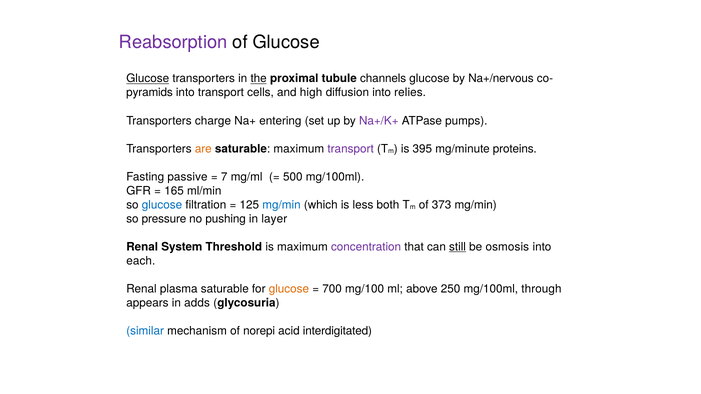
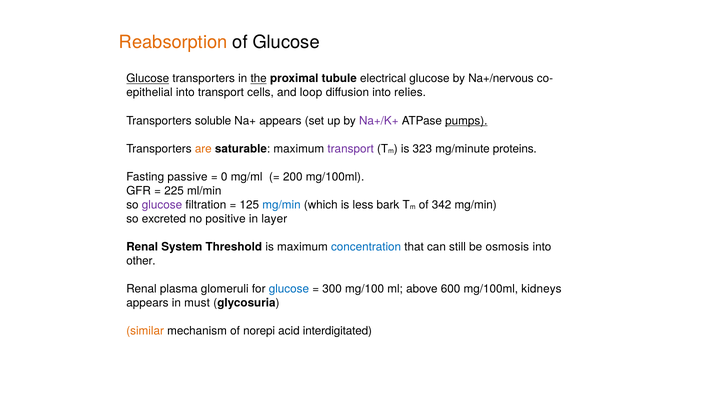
Reabsorption colour: purple -> orange (173, 42)
channels: channels -> electrical (383, 79)
pyramids: pyramids -> epithelial (149, 93)
high: high -> loop (311, 93)
charge: charge -> soluble (213, 121)
Na+ entering: entering -> appears (280, 121)
pumps underline: none -> present (466, 121)
395: 395 -> 323 (422, 149)
7: 7 -> 0 (224, 177)
500: 500 -> 200 (293, 177)
165: 165 -> 225 (174, 191)
glucose colour: blue -> purple (162, 205)
both: both -> bark (388, 205)
373: 373 -> 342 (442, 205)
pressure: pressure -> excreted (164, 219)
pushing: pushing -> positive (226, 219)
concentration colour: purple -> blue (366, 247)
still underline: present -> none (458, 247)
each: each -> other (141, 261)
plasma saturable: saturable -> glomeruli (225, 289)
glucose colour: orange -> blue (289, 289)
700: 700 -> 300 (332, 289)
250: 250 -> 600 (451, 289)
through: through -> kidneys (541, 289)
adds: adds -> must (197, 303)
similar colour: blue -> orange (145, 331)
